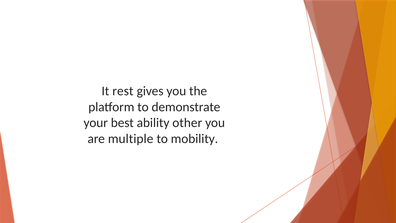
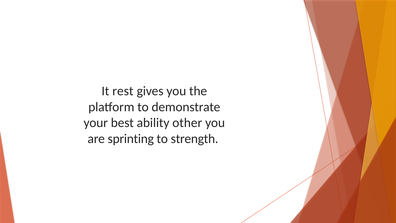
multiple: multiple -> sprinting (131, 139)
mobility: mobility -> strength (195, 139)
